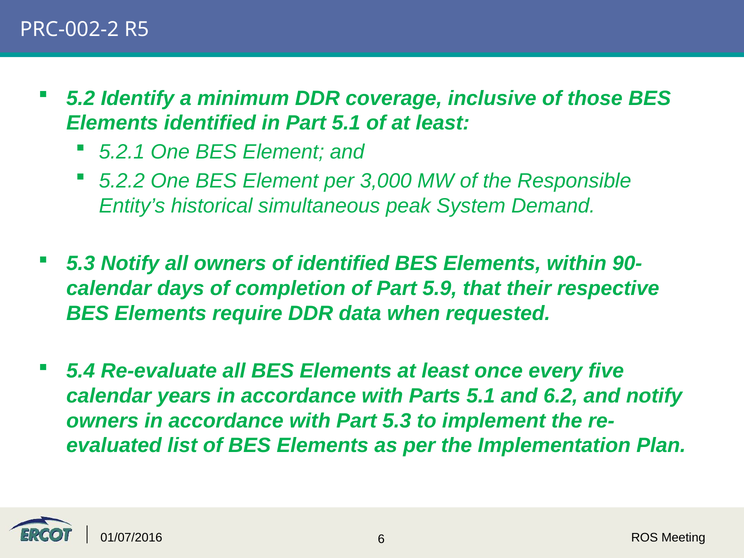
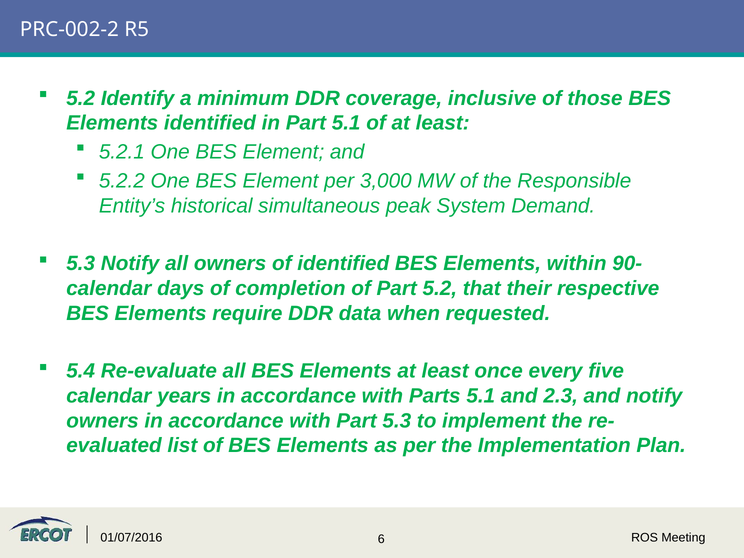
Part 5.9: 5.9 -> 5.2 (440, 288)
6.2: 6.2 -> 2.3 (561, 396)
